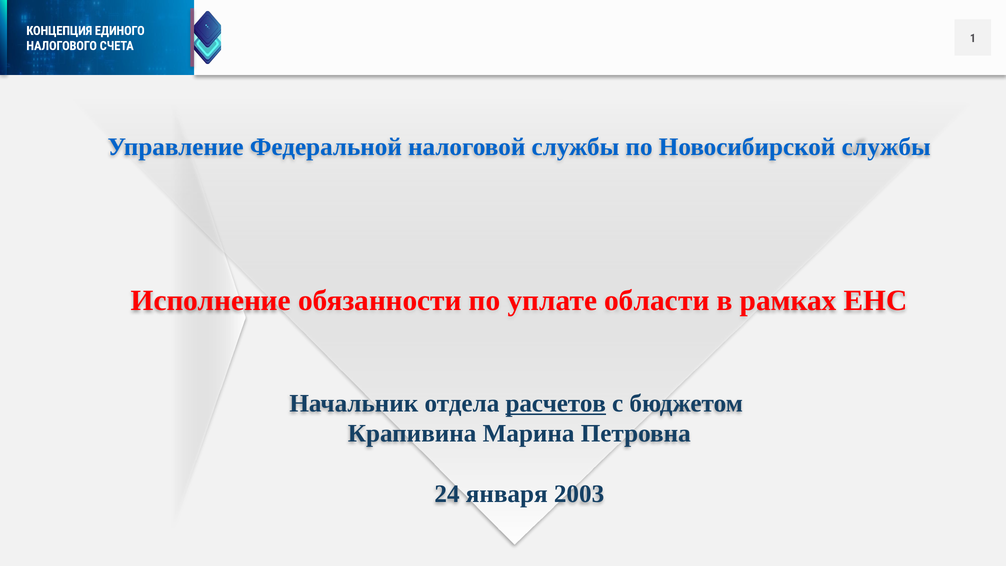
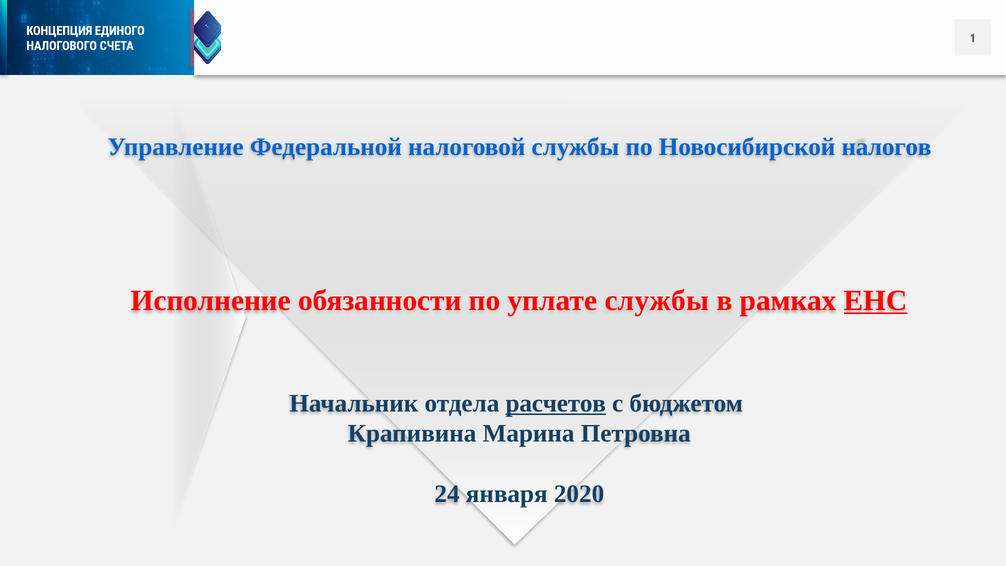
Новосибирской службы: службы -> налогов (886, 147)
уплате области: области -> службы (657, 300)
ЕНС underline: none -> present (876, 300)
2003: 2003 -> 2020 (579, 494)
